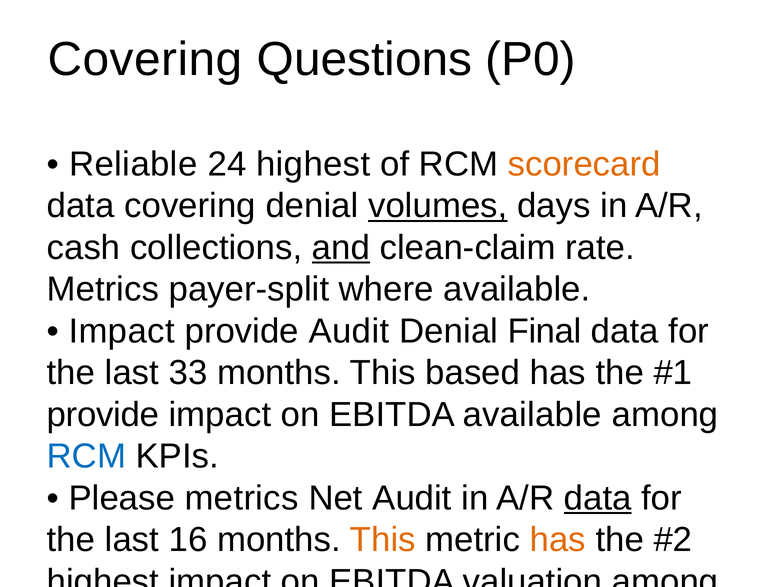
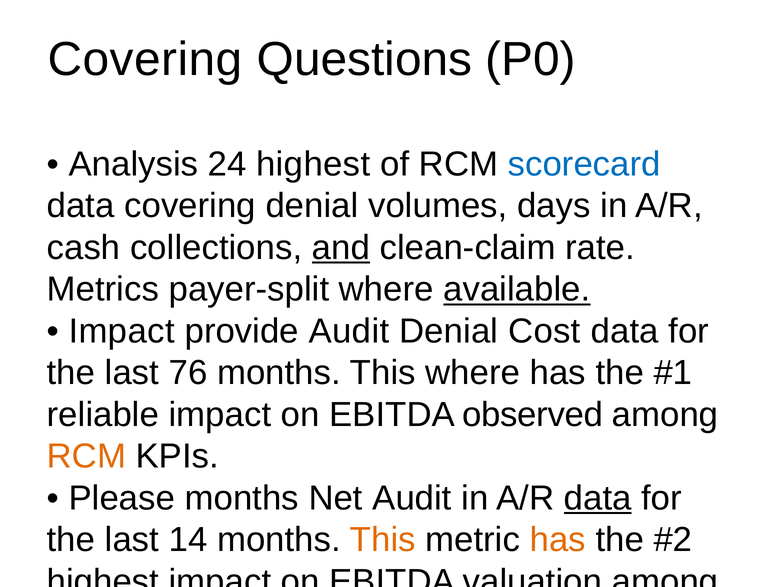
Reliable: Reliable -> Analysis (133, 164)
scorecard colour: orange -> blue (584, 164)
volumes underline: present -> none (438, 206)
available underline: none -> present (517, 290)
Denial Final: Final -> Cost (544, 331)
33: 33 -> 76 (188, 373)
This based: based -> where (473, 373)
provide: provide -> reliable (103, 415)
EBITDA available: available -> observed (533, 415)
RCM colour: blue -> orange (86, 457)
Please metrics: metrics -> months (242, 498)
16: 16 -> 14 (188, 540)
